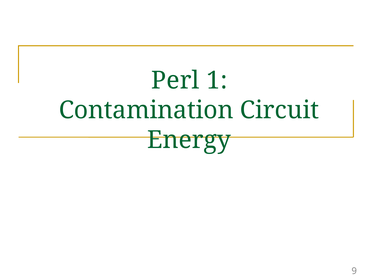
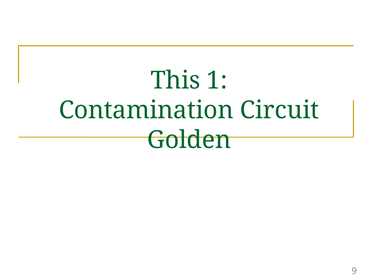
Perl: Perl -> This (175, 80)
Energy: Energy -> Golden (189, 140)
